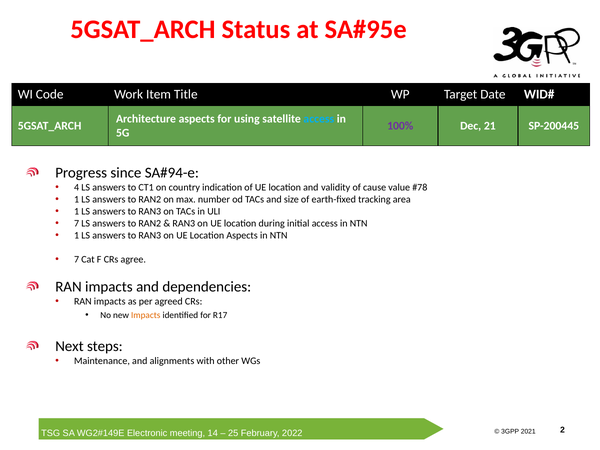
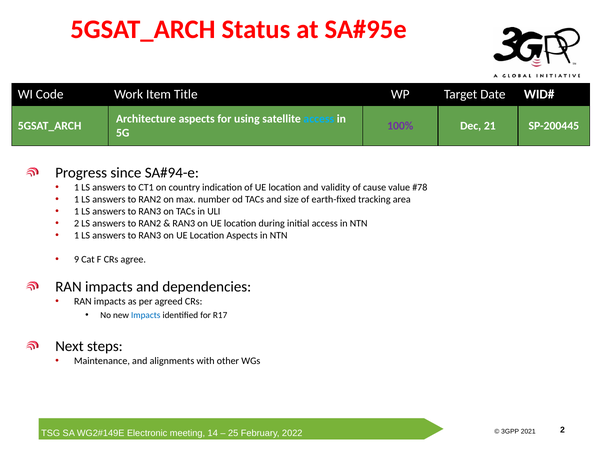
4: 4 -> 1 (77, 187)
7: 7 -> 2 (77, 223)
7: 7 -> 9 (77, 259)
Impacts colour: orange -> blue (146, 315)
